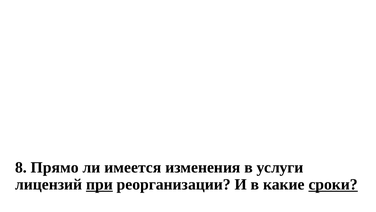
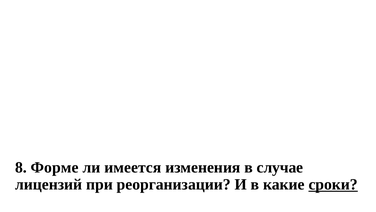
Прямо: Прямо -> Форме (55, 167)
услуги: услуги -> случае (280, 167)
при underline: present -> none (99, 184)
